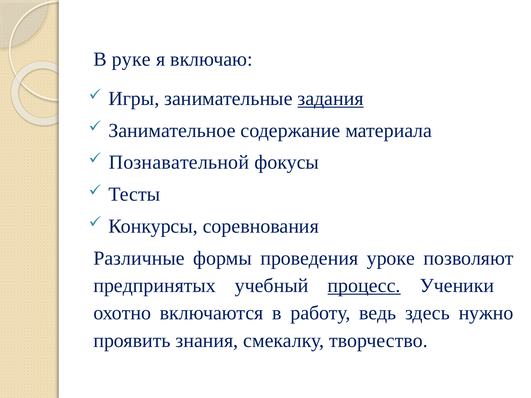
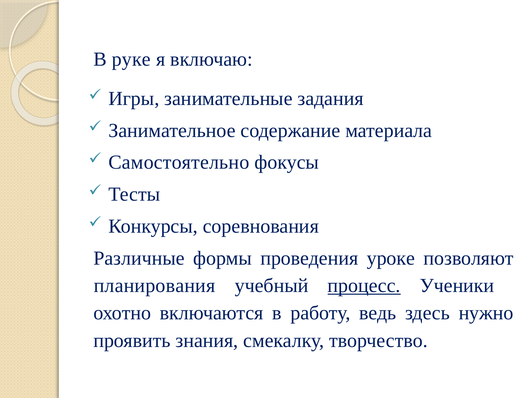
задания underline: present -> none (331, 99)
Познавательной: Познавательной -> Самостоятельно (179, 163)
предпринятых: предпринятых -> планирования (154, 286)
